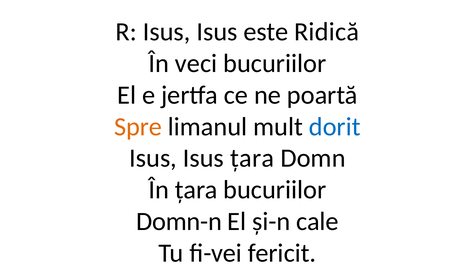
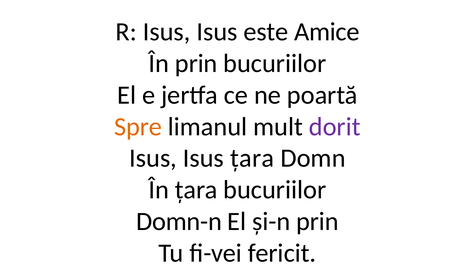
Ridică: Ridică -> Amice (327, 32)
În veci: veci -> prin (196, 63)
dorit colour: blue -> purple (335, 127)
și-n cale: cale -> prin (317, 222)
